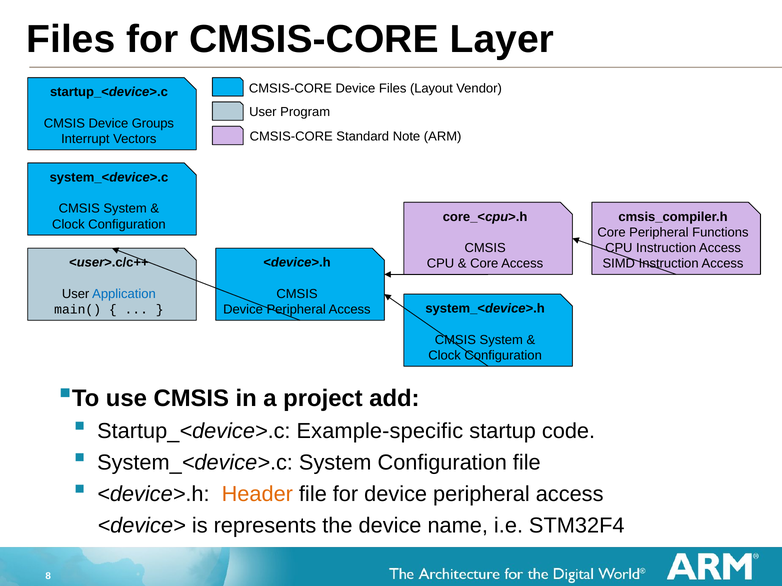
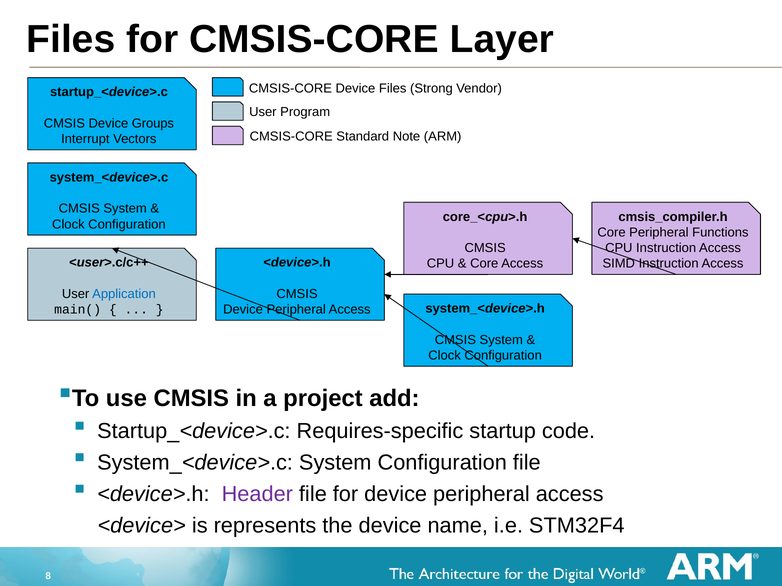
Layout: Layout -> Strong (431, 89)
Example-specific: Example-specific -> Requires-specific (380, 431)
Header colour: orange -> purple (257, 494)
